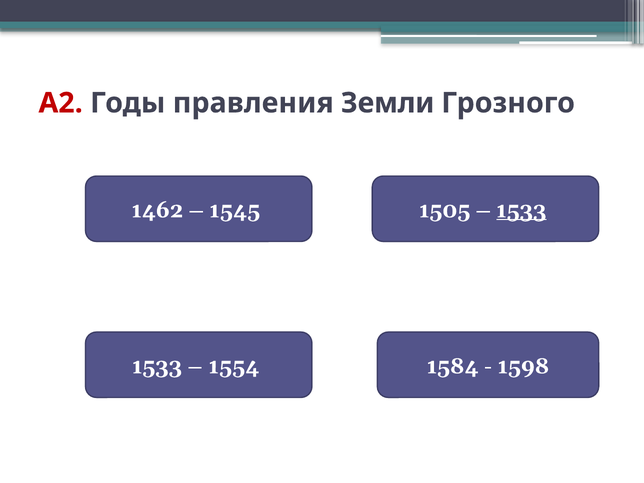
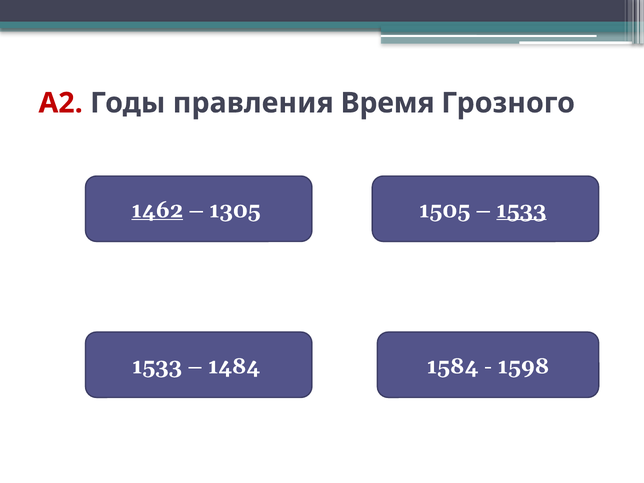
Земли: Земли -> Время (388, 103)
1462 underline: none -> present (157, 210)
1545: 1545 -> 1305 (235, 210)
1554: 1554 -> 1484 (234, 366)
